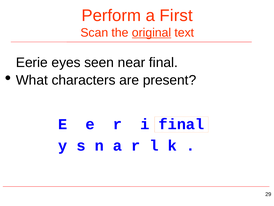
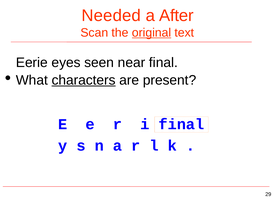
Perform: Perform -> Needed (111, 16)
First: First -> After (176, 16)
characters underline: none -> present (84, 80)
